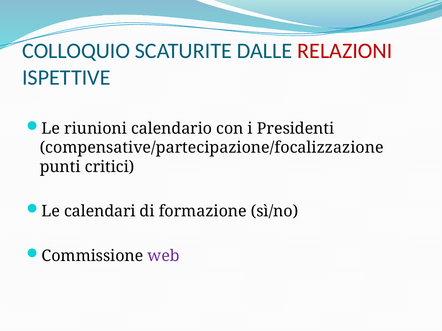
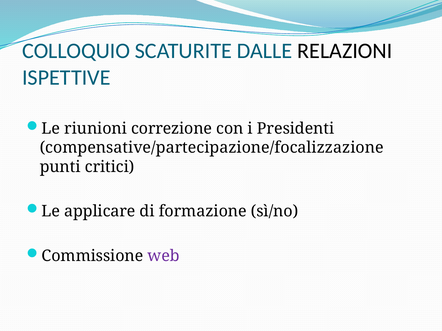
RELAZIONI colour: red -> black (345, 51)
calendario: calendario -> correzione (172, 129)
calendari: calendari -> applicare (100, 212)
